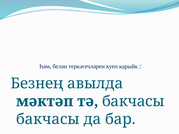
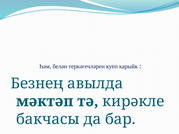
тә бакчасы: бакчасы -> кирәкле (133, 101)
